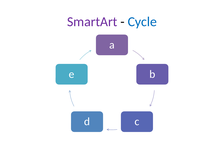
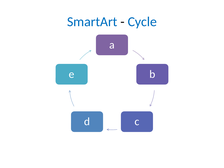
SmartArt colour: purple -> blue (92, 22)
